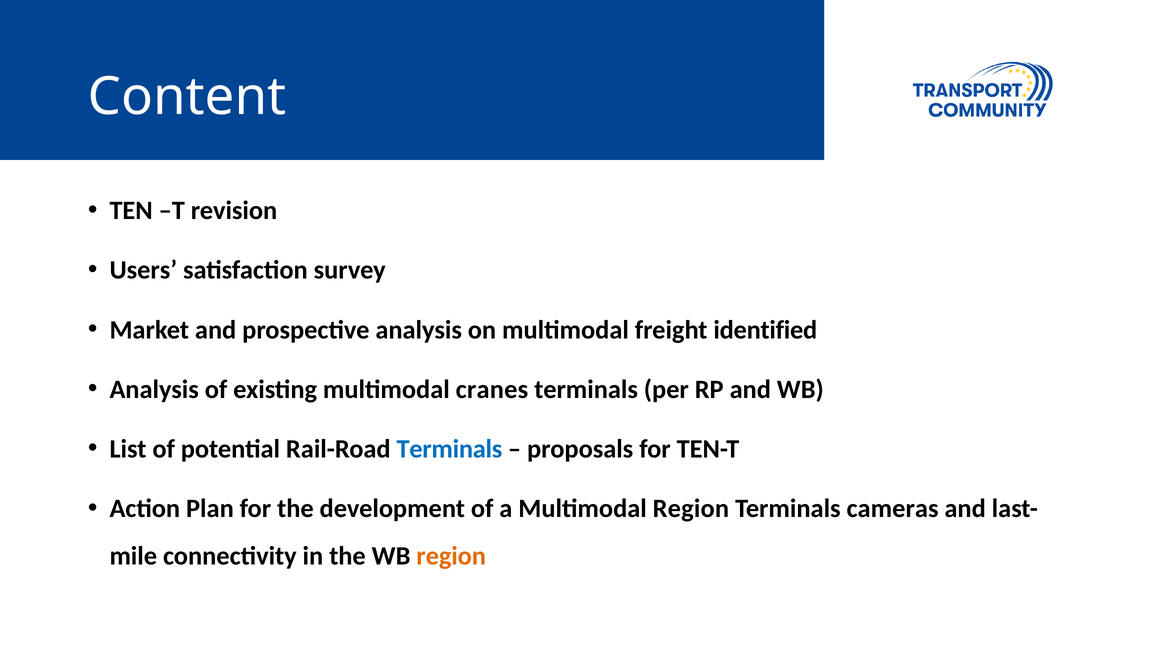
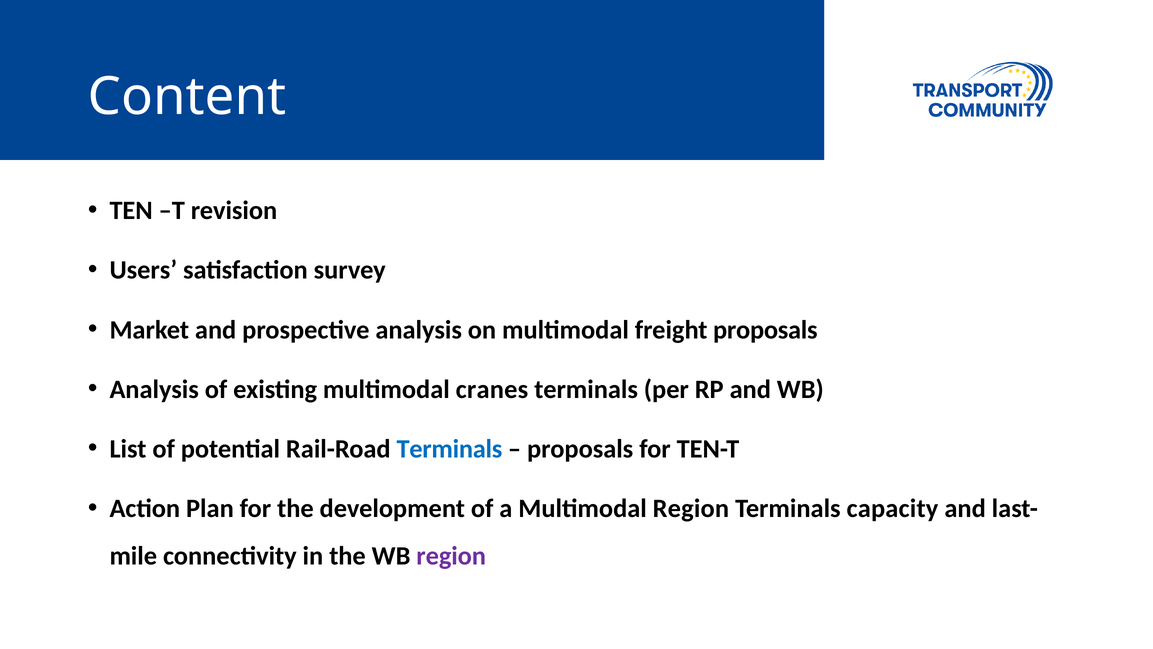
freight identified: identified -> proposals (765, 330)
cameras: cameras -> capacity (892, 508)
region colour: orange -> purple (451, 556)
